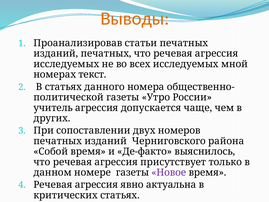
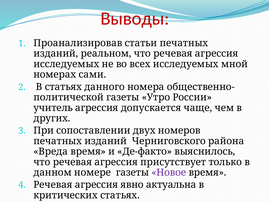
Выводы colour: orange -> red (135, 19)
изданий печатных: печатных -> реальном (106, 54)
текст: текст -> сами (92, 74)
Собой: Собой -> Вреда (51, 151)
